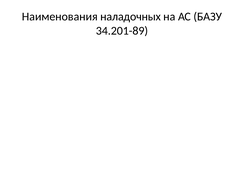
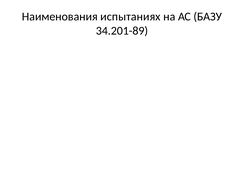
наладочных: наладочных -> испытаниях (130, 16)
